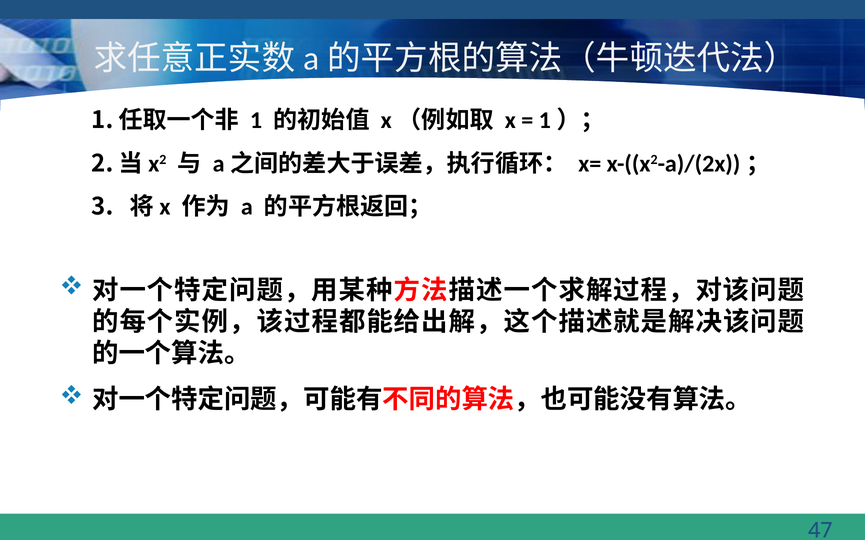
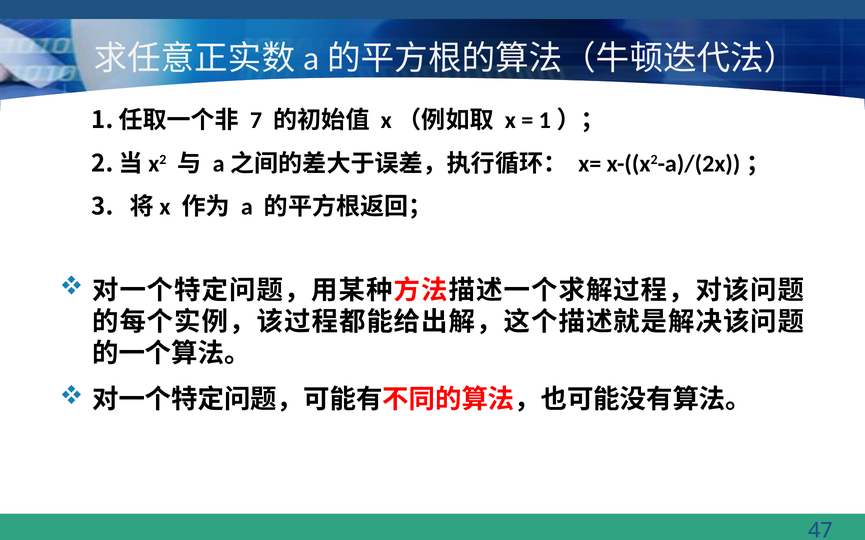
1: 1 -> 7 (256, 120)
